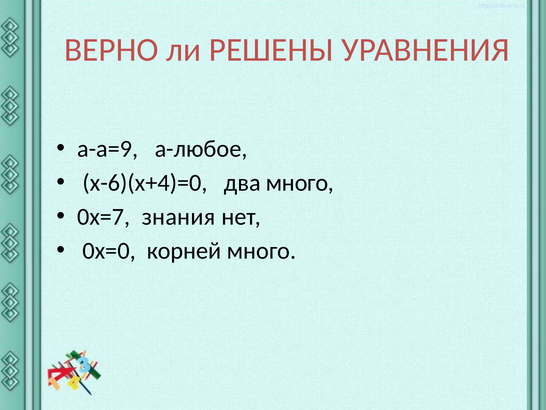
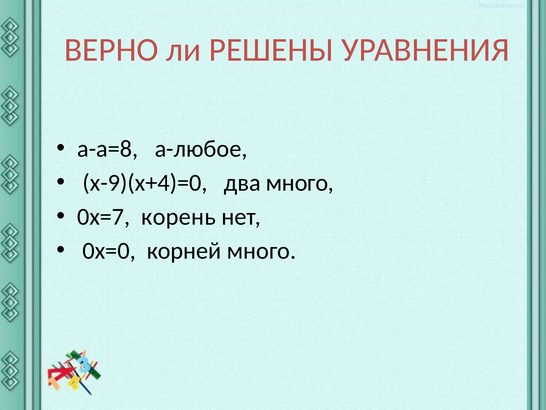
а-а=9: а-а=9 -> а-а=8 (108, 149)
х-6)(х+4)=0: х-6)(х+4)=0 -> х-9)(х+4)=0 (145, 183)
знания: знания -> корень (179, 217)
